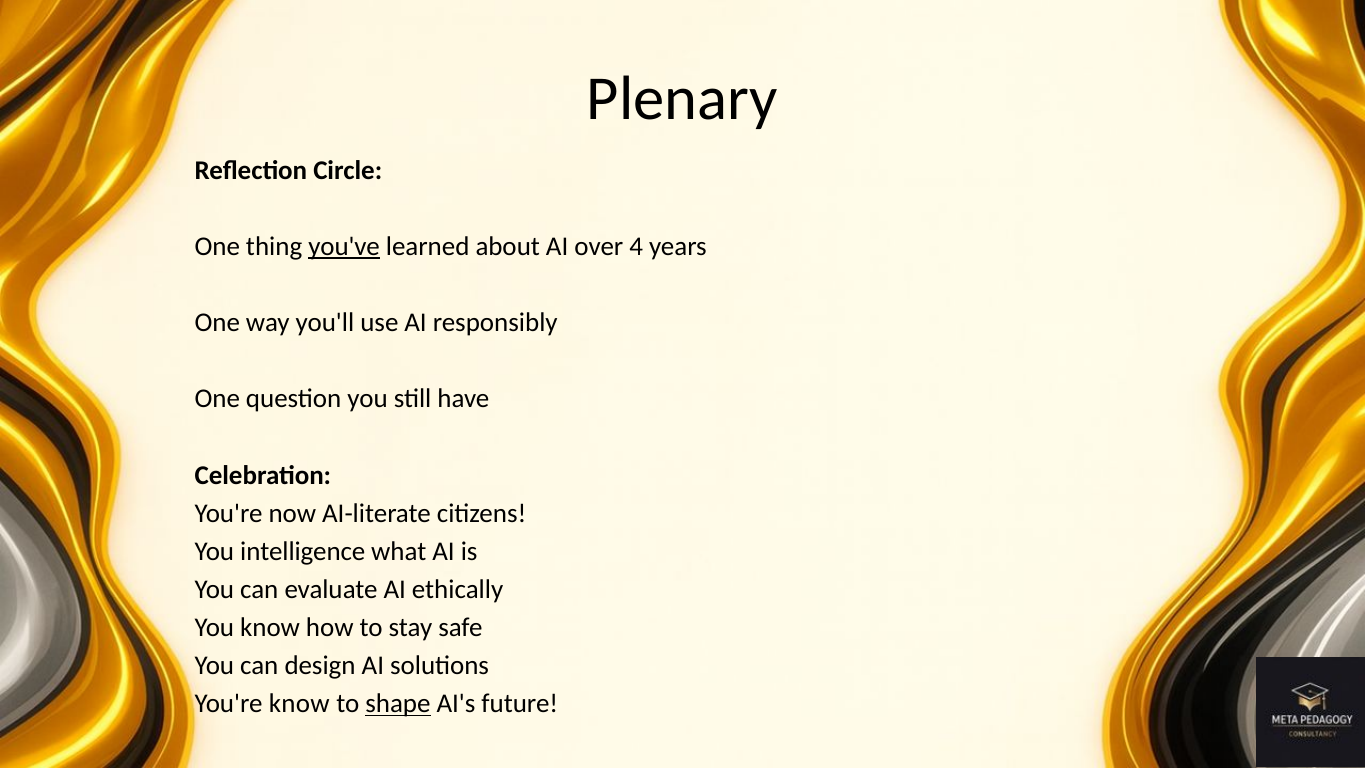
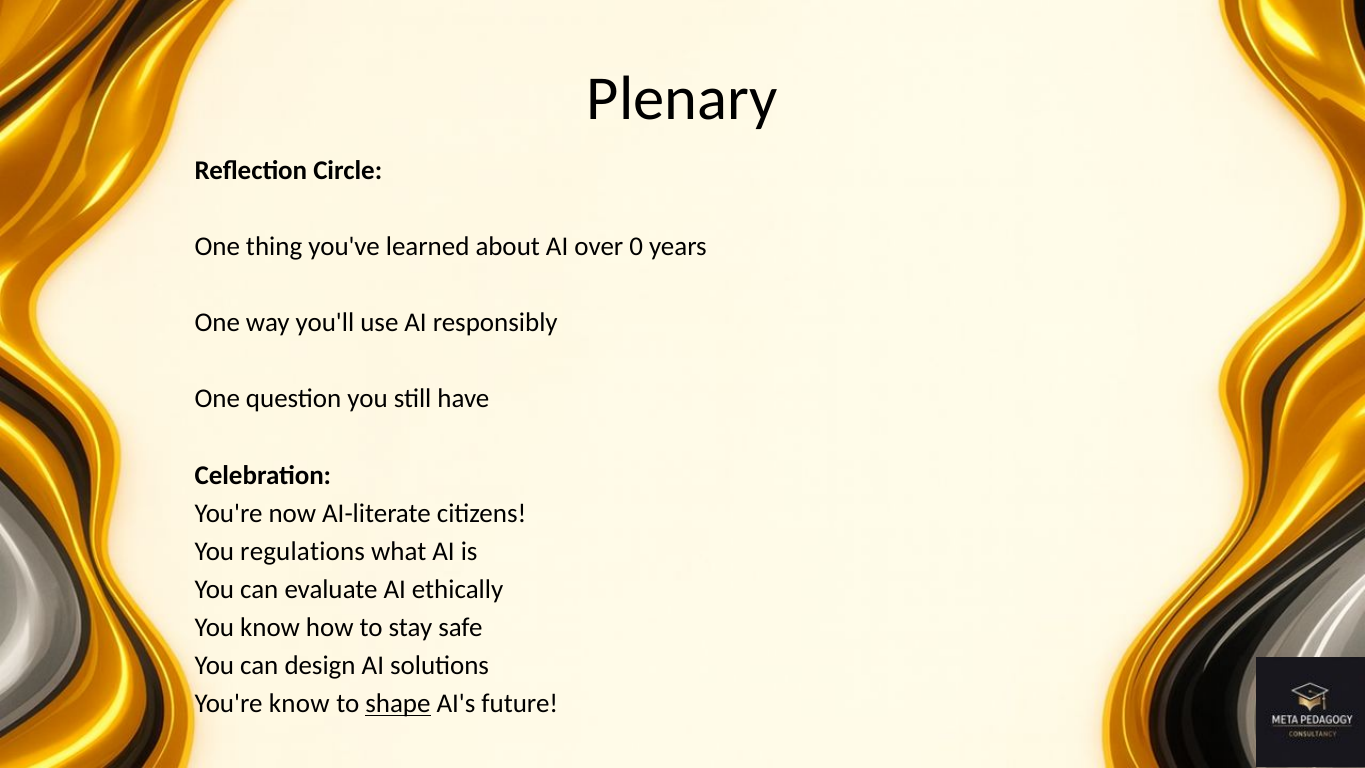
you've underline: present -> none (344, 247)
4: 4 -> 0 (636, 247)
intelligence: intelligence -> regulations (303, 551)
